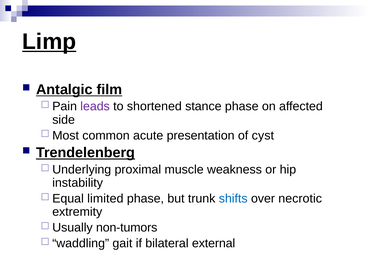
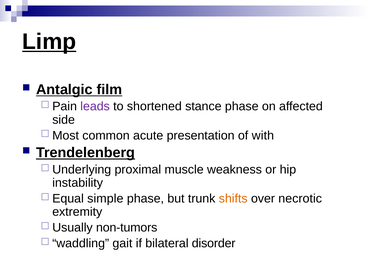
cyst: cyst -> with (263, 136)
limited: limited -> simple (105, 199)
shifts colour: blue -> orange (233, 199)
external: external -> disorder (214, 244)
